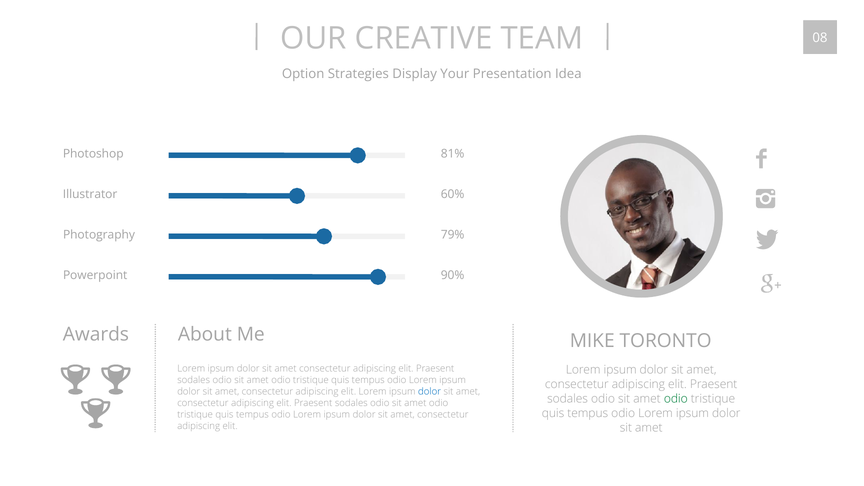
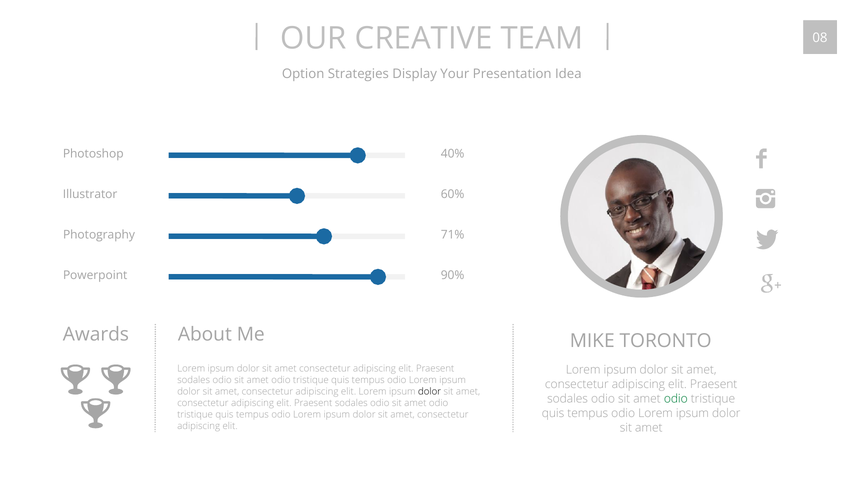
81%: 81% -> 40% (453, 154)
79%: 79% -> 71% (453, 235)
dolor colour: blue -> black (430, 391)
